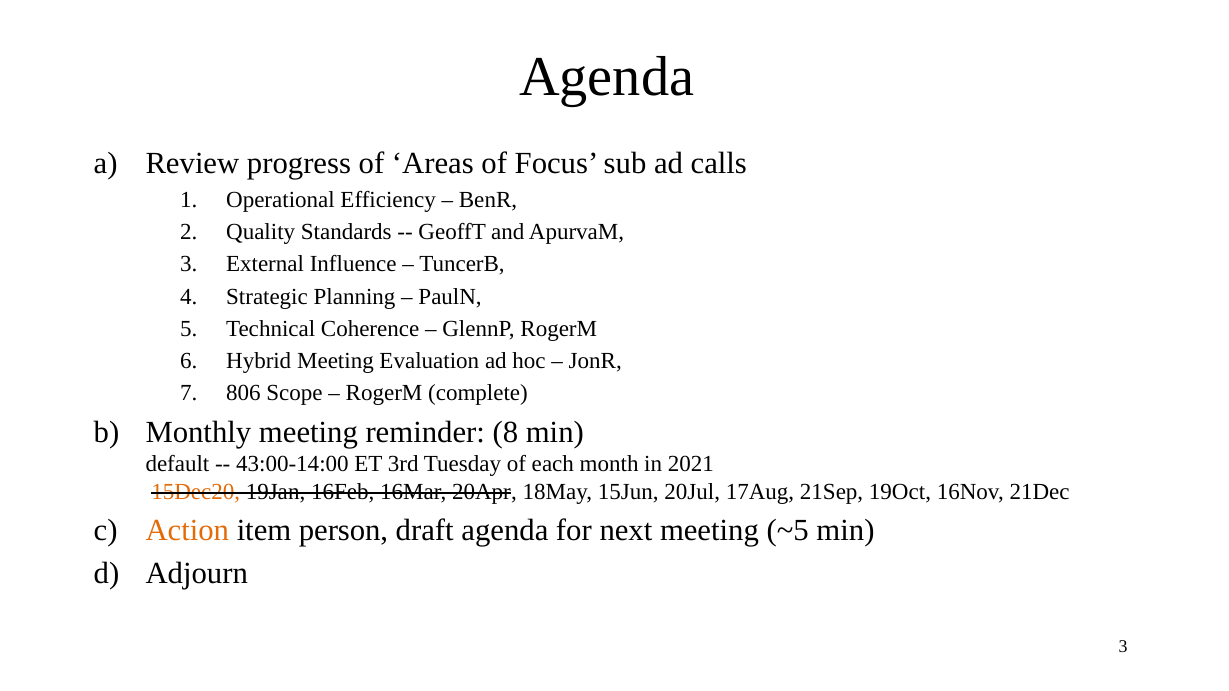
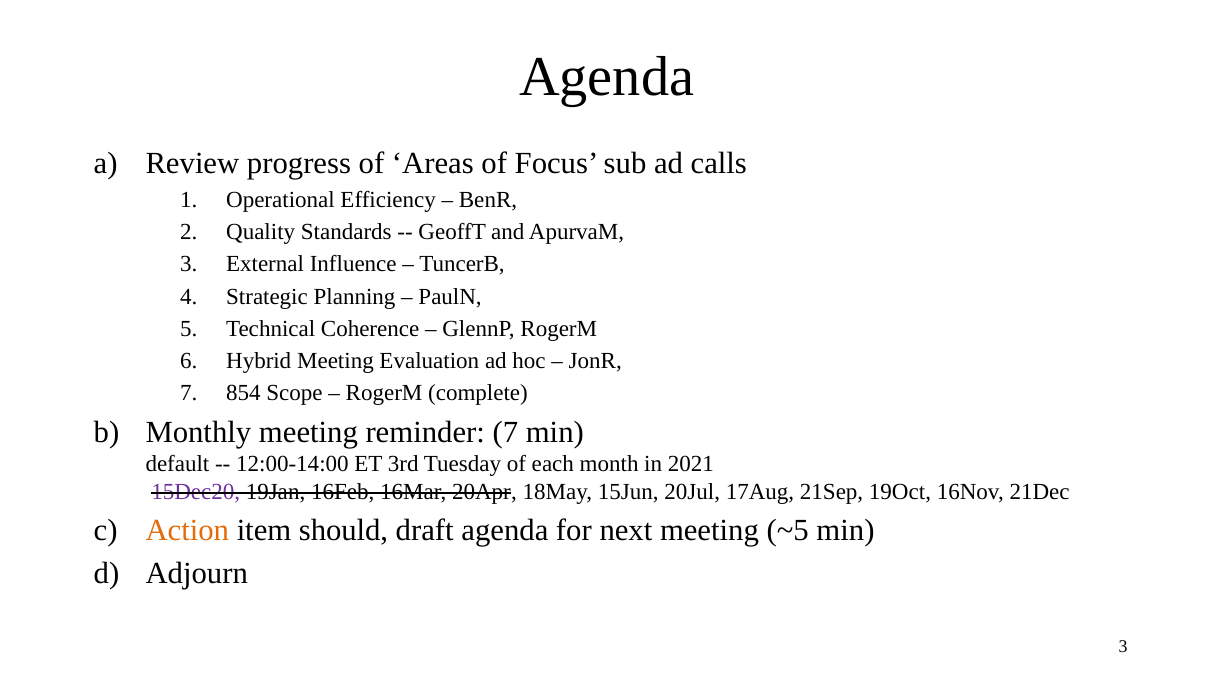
806: 806 -> 854 (243, 393)
reminder 8: 8 -> 7 (505, 432)
43:00-14:00: 43:00-14:00 -> 12:00-14:00 (292, 464)
15Dec20 colour: orange -> purple (196, 492)
person: person -> should (344, 531)
